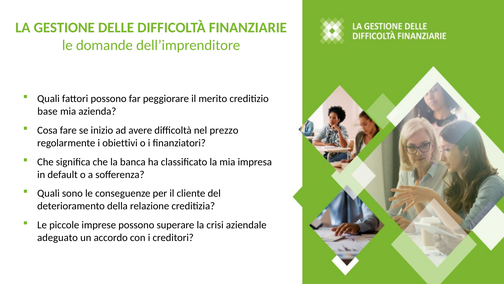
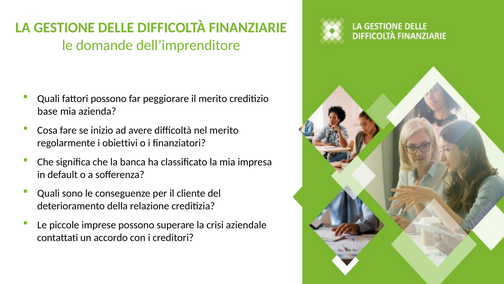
nel prezzo: prezzo -> merito (224, 130)
adeguato: adeguato -> contattati (58, 237)
